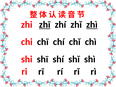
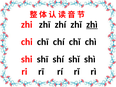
zhī underline: present -> none (45, 25)
